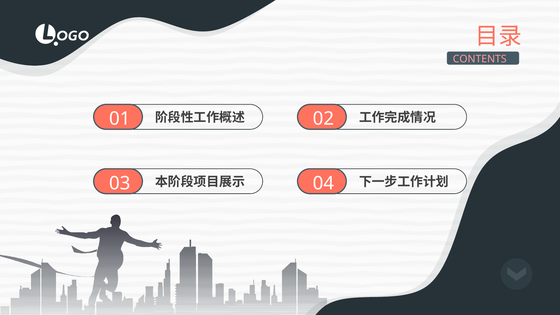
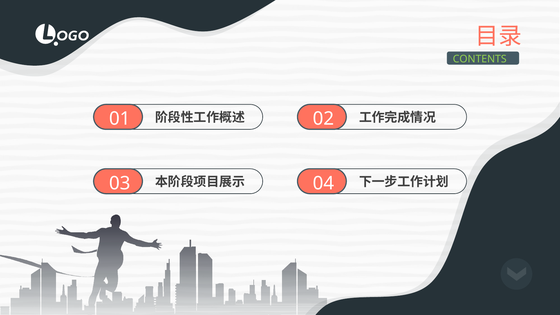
CONTENTS colour: pink -> light green (480, 59)
